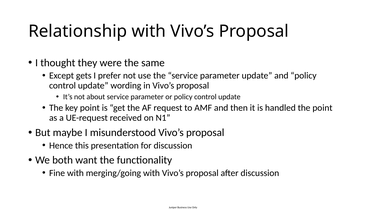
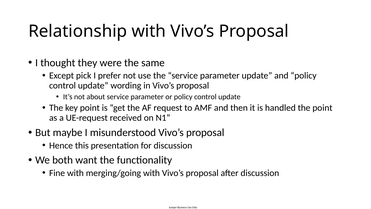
gets: gets -> pick (84, 75)
